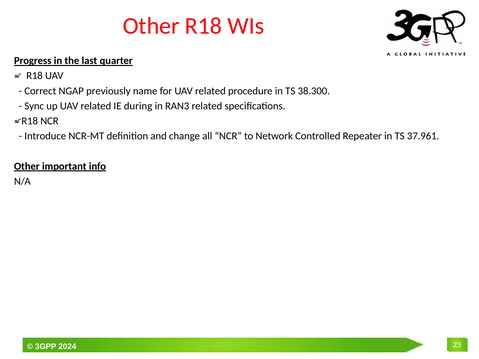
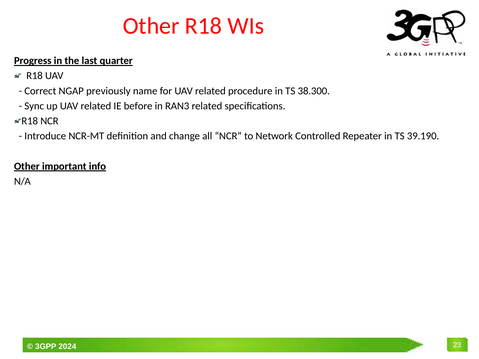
during: during -> before (138, 106)
37.961: 37.961 -> 39.190 (423, 136)
